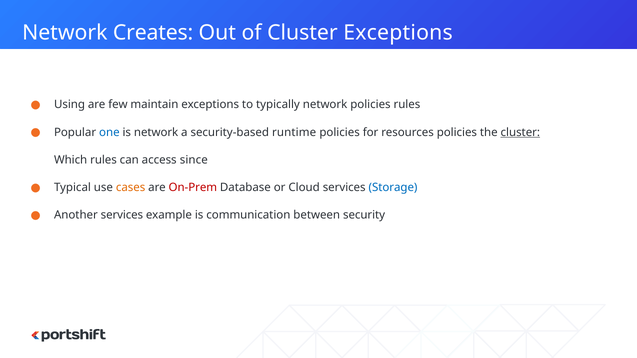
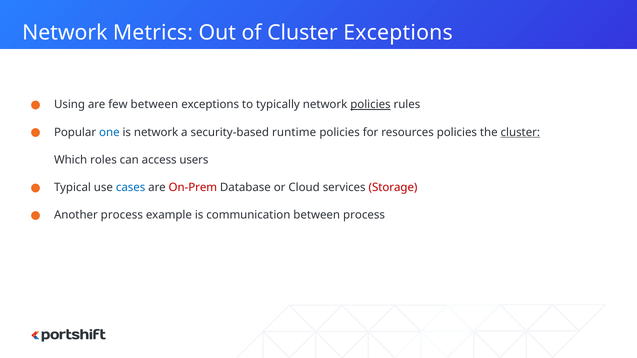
Creates: Creates -> Metrics (153, 33)
few maintain: maintain -> between (154, 105)
policies underline: none -> present (370, 105)
Which rules: rules -> roles (103, 160)
since: since -> users (194, 160)
cases colour: orange -> blue (131, 188)
Storage colour: blue -> red (393, 188)
Another services: services -> process (122, 215)
between security: security -> process (364, 215)
